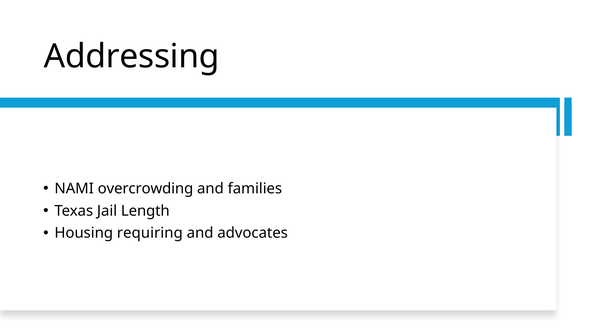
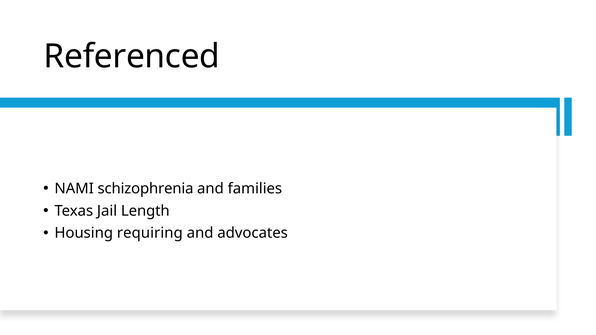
Addressing: Addressing -> Referenced (132, 56)
overcrowding: overcrowding -> schizophrenia (146, 189)
